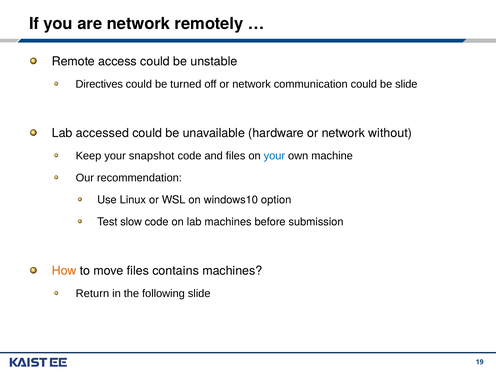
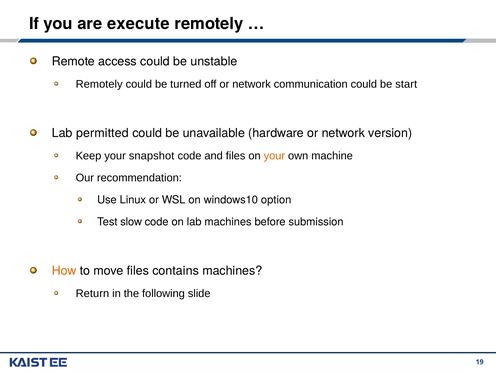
are network: network -> execute (138, 24)
Directives: Directives -> Remotely (99, 84)
be slide: slide -> start (406, 84)
accessed: accessed -> permitted (102, 133)
without: without -> version (390, 133)
your colour: blue -> orange (274, 156)
